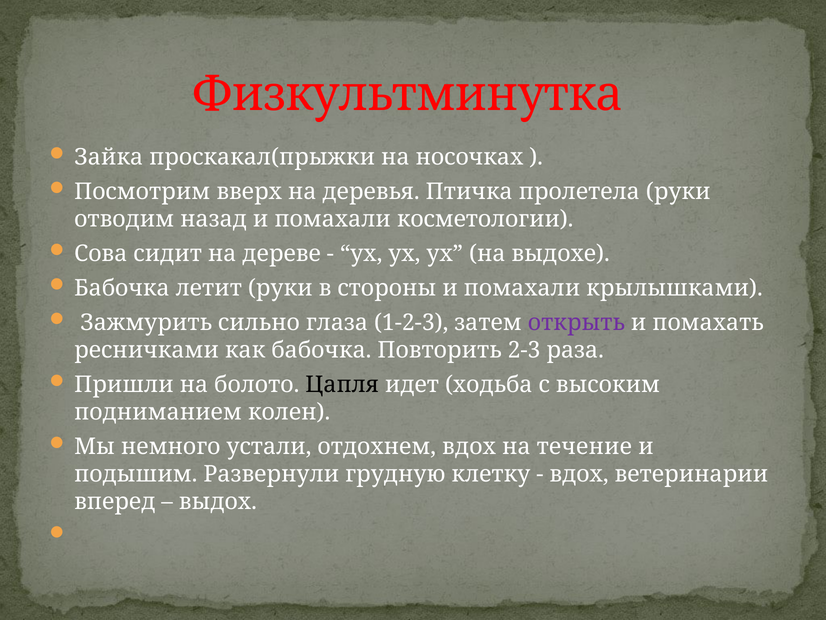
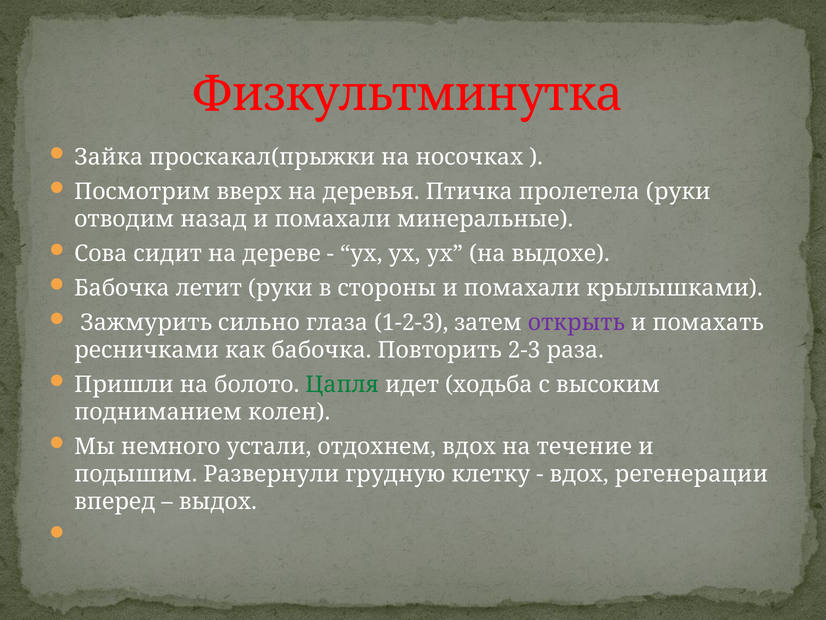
косметологии: косметологии -> минеральные (485, 219)
Цапля colour: black -> green (342, 384)
ветеринарии: ветеринарии -> регенерации (691, 474)
